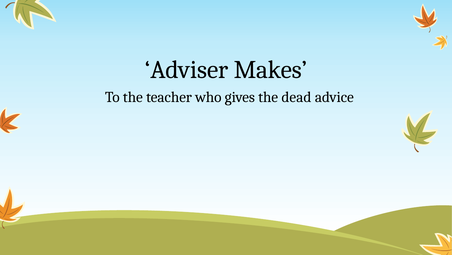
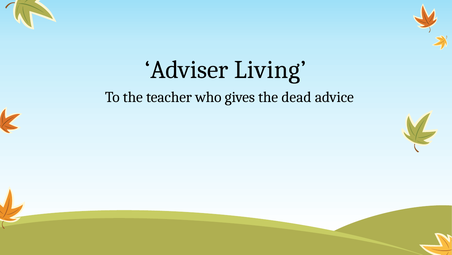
Makes: Makes -> Living (270, 69)
